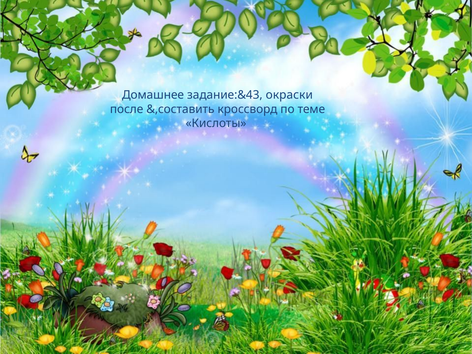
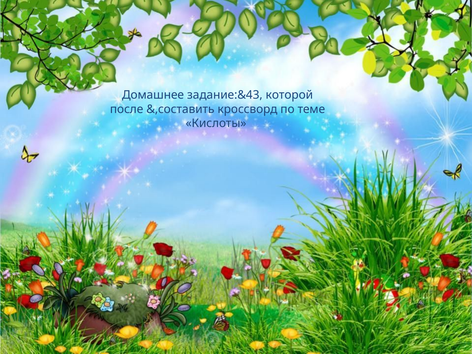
окраски: окраски -> которой (289, 95)
